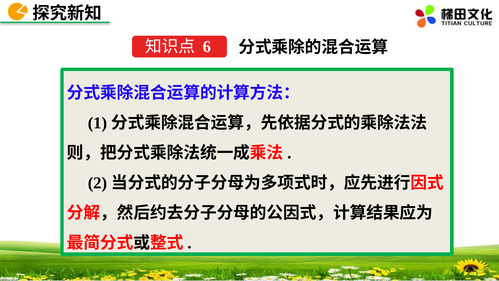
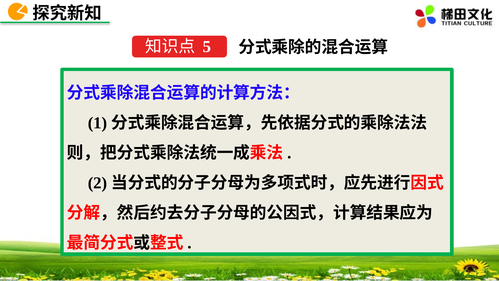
6: 6 -> 5 (207, 47)
